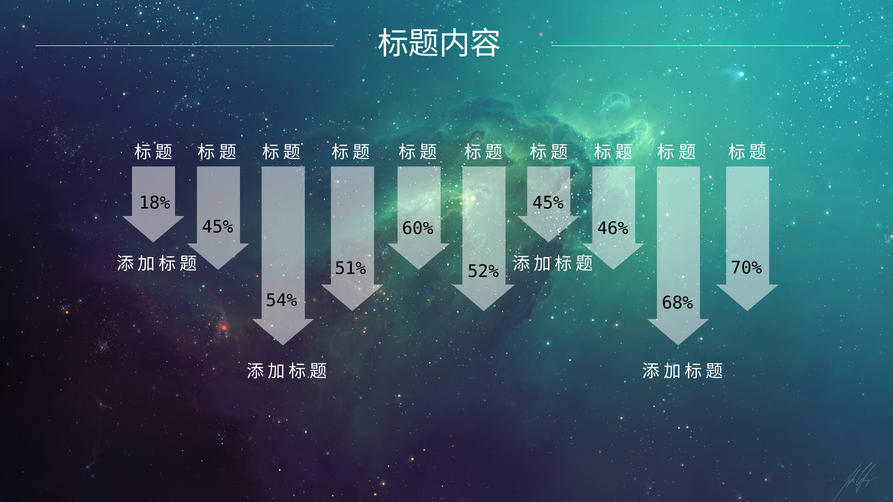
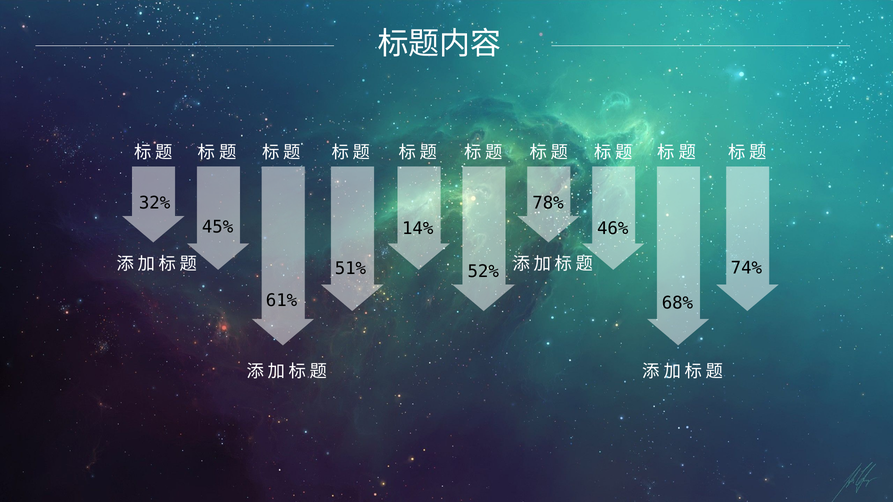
18%: 18% -> 32% (155, 203)
45%: 45% -> 78% (548, 203)
60%: 60% -> 14% (418, 228)
70%: 70% -> 74% (746, 268)
54%: 54% -> 61% (282, 301)
